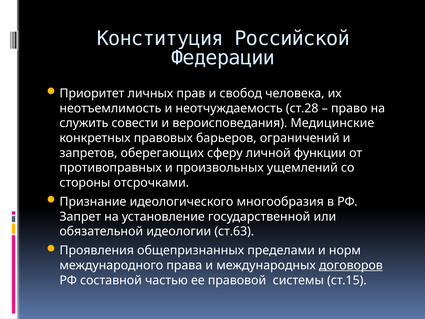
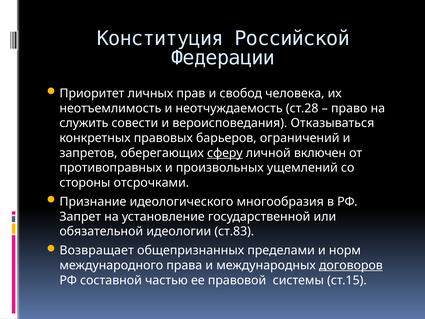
Медицинские: Медицинские -> Отказываться (332, 123)
сферу underline: none -> present (225, 153)
функции: функции -> включен (320, 153)
ст.63: ст.63 -> ст.83 (234, 231)
Проявления: Проявления -> Возвращает (97, 250)
